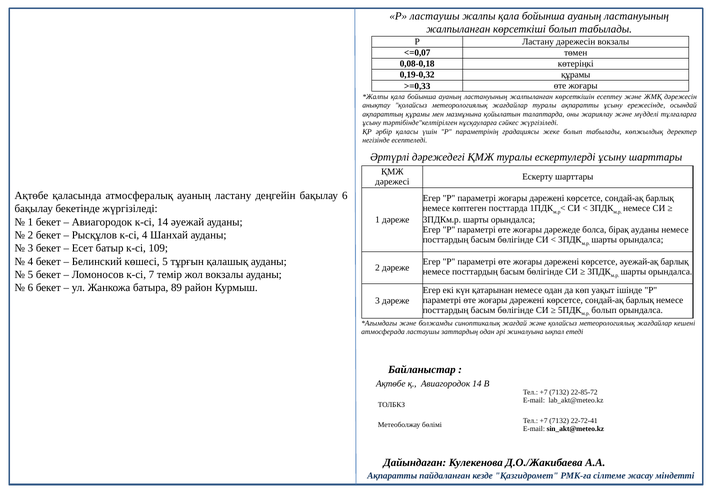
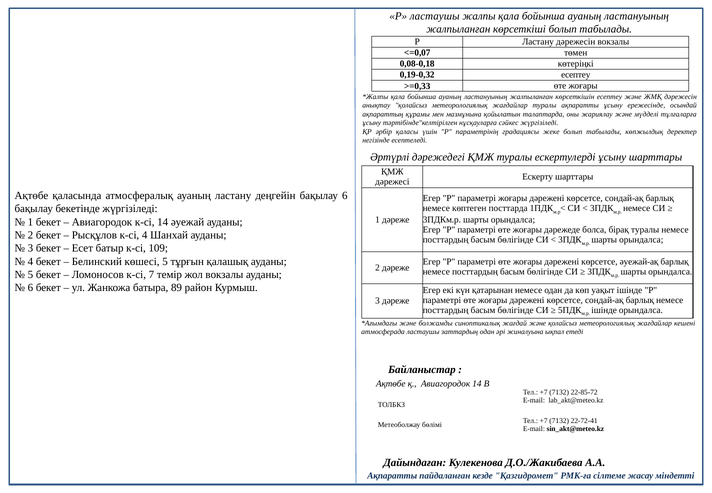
0,19-0,32 құрамы: құрамы -> есептеу (576, 75)
бірақ ауданы: ауданы -> туралы (645, 230)
болып: болып -> ішінде (604, 310)
